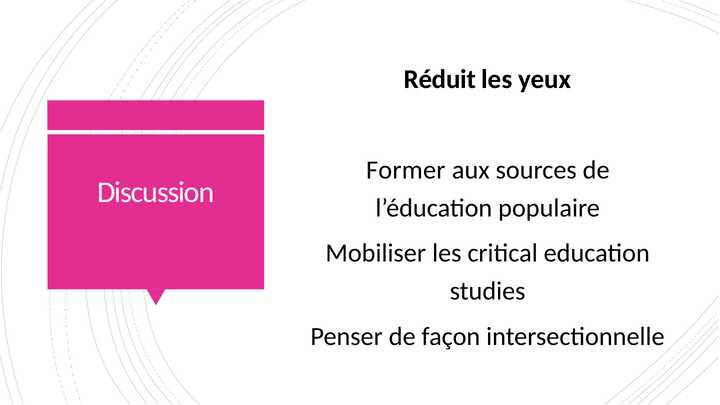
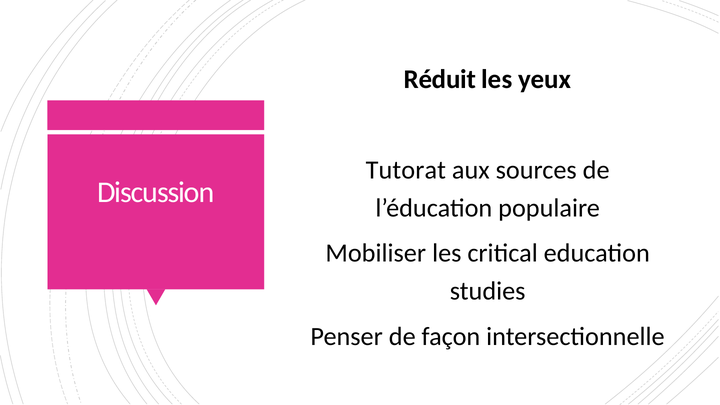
Former: Former -> Tutorat (406, 170)
